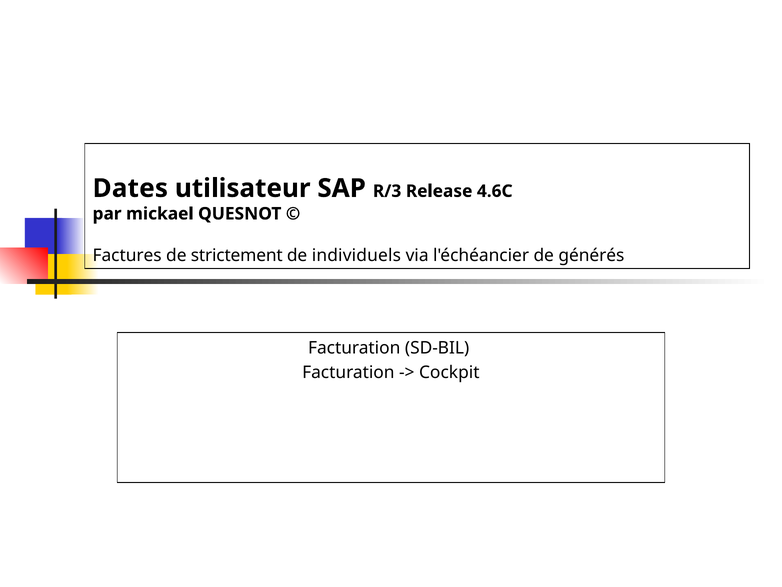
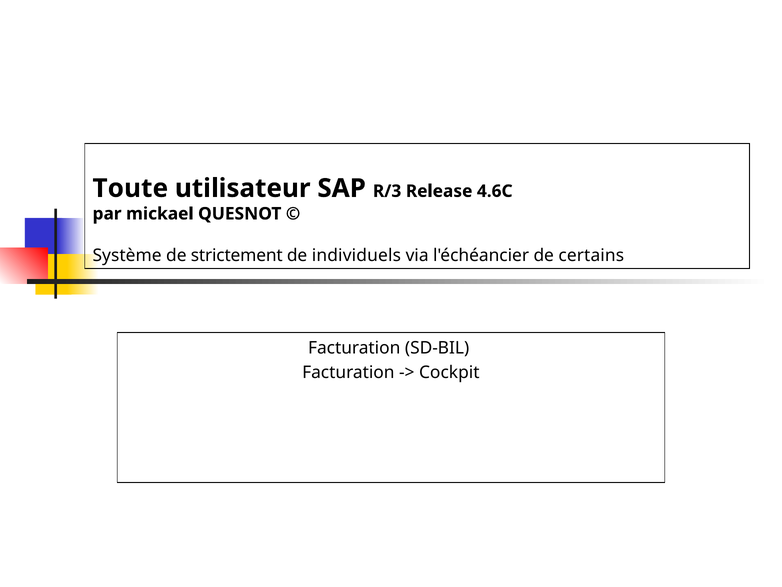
Dates: Dates -> Toute (130, 188)
Factures: Factures -> Système (127, 255)
générés: générés -> certains (591, 255)
